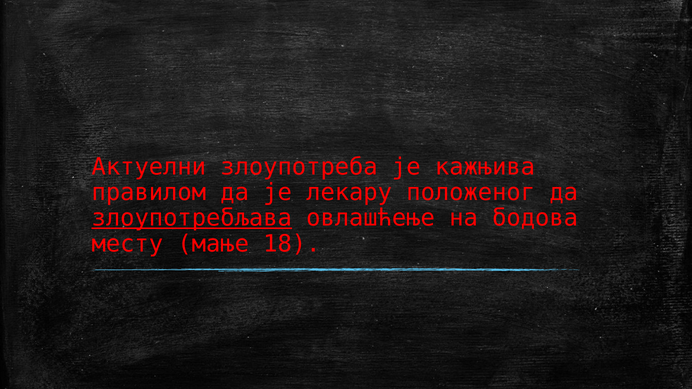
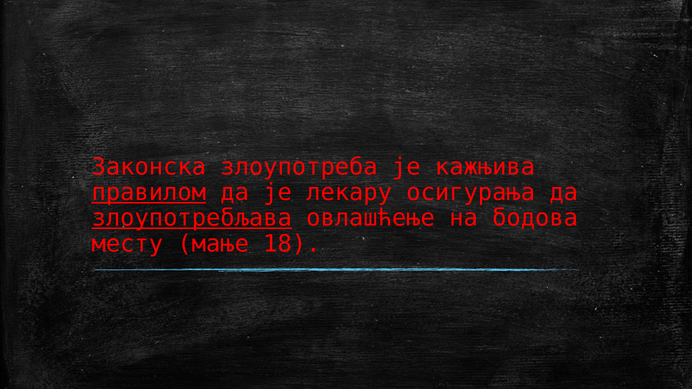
Актуелни: Актуелни -> Законска (149, 167)
правилом underline: none -> present (149, 193)
положеног: положеног -> осигурања (471, 193)
